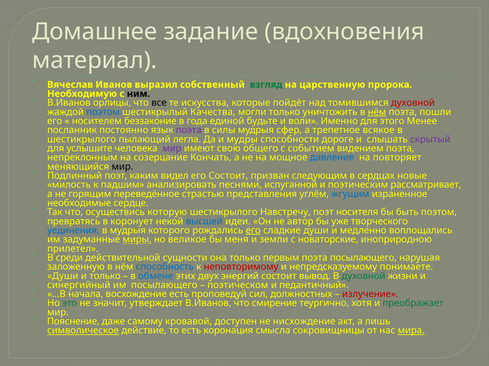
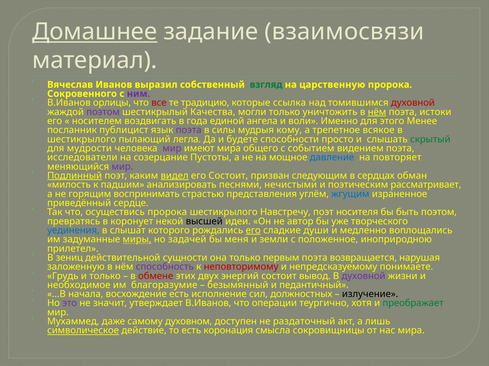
Домашнее underline: none -> present (95, 32)
вдохновения: вдохновения -> взаимосвязи (344, 32)
Необходимую: Необходимую -> Сокровенного (82, 94)
ним colour: black -> purple (138, 94)
все colour: black -> red (159, 103)
искусства: искусства -> традицию (205, 103)
пойдёт: пойдёт -> ссылка (289, 103)
поэтом colour: blue -> purple (103, 112)
пошли: пошли -> истоки (435, 112)
беззаконие: беззаконие -> воздвигать (150, 121)
будьте: будьте -> ангела (262, 121)
постоянно: постоянно -> публицист (124, 130)
сфер: сфер -> кому (289, 130)
мудры: мудры -> будете (242, 140)
дороге: дороге -> просто (338, 140)
скрытый colour: purple -> green (430, 140)
услышите: услышите -> мудрости (89, 149)
имеют свою: свою -> мира (229, 149)
непреклонным: непреклонным -> исследователи (82, 158)
Кончать: Кончать -> Пустоты (211, 158)
мир colour: black -> purple (122, 167)
Подлинный underline: none -> present (75, 176)
видел underline: none -> present (175, 176)
новые: новые -> обман (412, 176)
испуганной: испуганной -> нечистыми (291, 185)
переведённое: переведённое -> воспринимать (147, 194)
необходимые: необходимые -> приведённый (79, 203)
осуществись которую: которую -> пророка (167, 213)
высшей colour: blue -> black (204, 222)
в мудрыя: мудрыя -> слышат (128, 231)
великое: великое -> задачей (187, 240)
новаторские: новаторские -> положенное (328, 240)
среди: среди -> зениц (69, 258)
поэта посылающего: посылающего -> возвращается (363, 258)
способность colour: blue -> purple (165, 267)
Души: Души -> Грудь (63, 276)
обмене colour: blue -> red (156, 276)
духовной colour: green -> purple (364, 276)
синергийный: синергийный -> необходимое (79, 286)
им посылающего: посылающего -> благоразумие (164, 286)
поэтическом: поэтическом -> безымянный (238, 286)
проповедуй: проповедуй -> исполнение (219, 295)
излучение colour: red -> black (370, 295)
это colour: green -> purple (70, 304)
смирение: смирение -> операции (274, 304)
Пояснение: Пояснение -> Мухаммед (73, 322)
кровавой: кровавой -> духовном (189, 322)
нисхождение: нисхождение -> раздаточный (304, 322)
мира underline: present -> none (411, 331)
